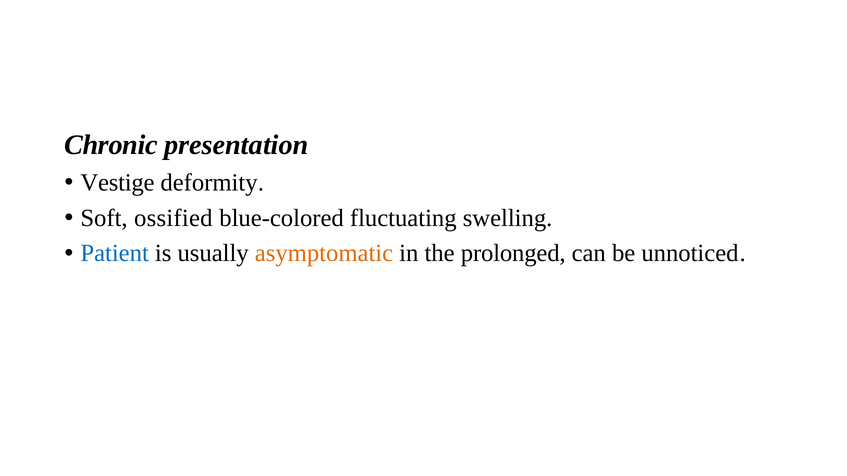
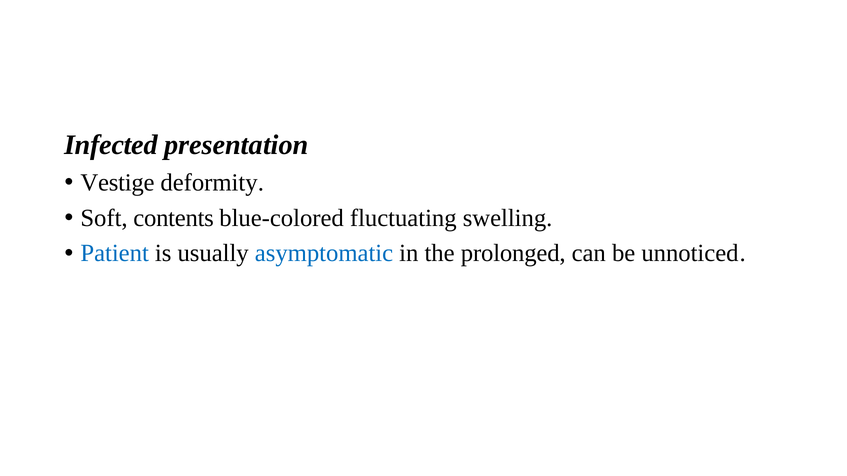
Chronic: Chronic -> Infected (111, 145)
ossified: ossified -> contents (174, 218)
asymptomatic colour: orange -> blue (324, 254)
